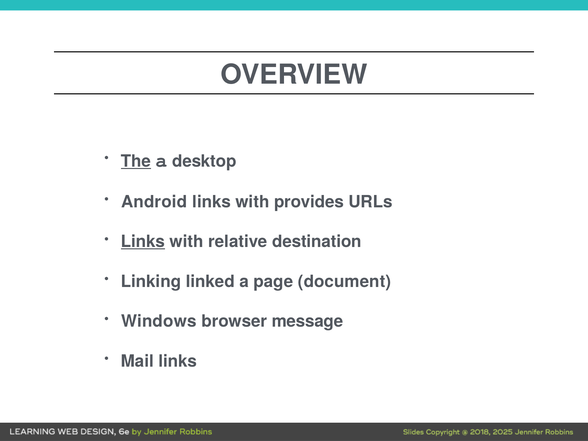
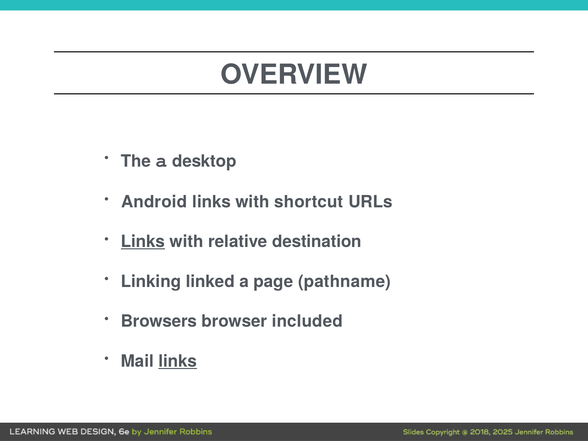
The underline: present -> none (136, 161)
provides: provides -> shortcut (309, 202)
document: document -> pathname (344, 281)
Windows: Windows -> Browsers (159, 321)
message: message -> included (307, 321)
links underline: none -> present (178, 361)
